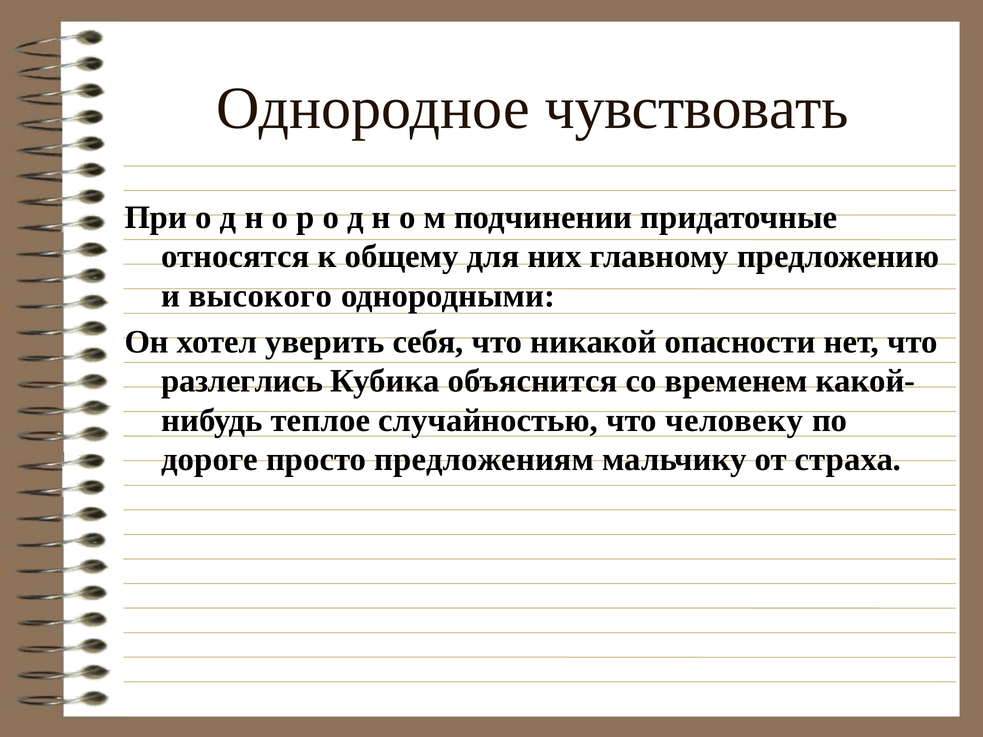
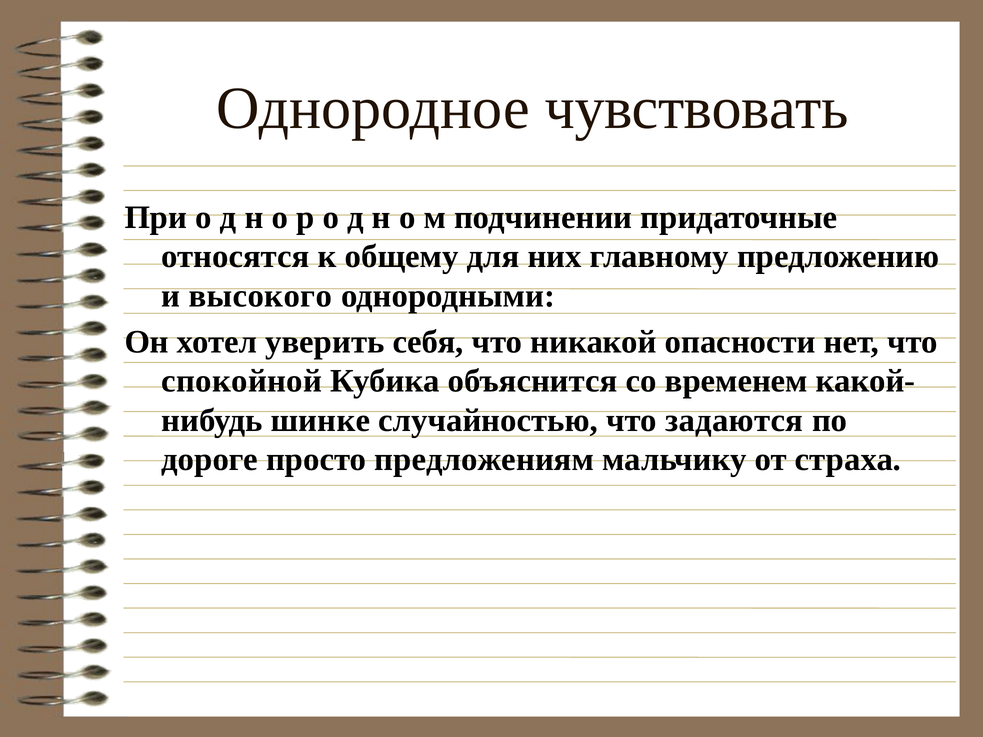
разлеглись: разлеглись -> спокойной (242, 381)
теплое: теплое -> шинке (320, 420)
человеку: человеку -> задаются (734, 420)
